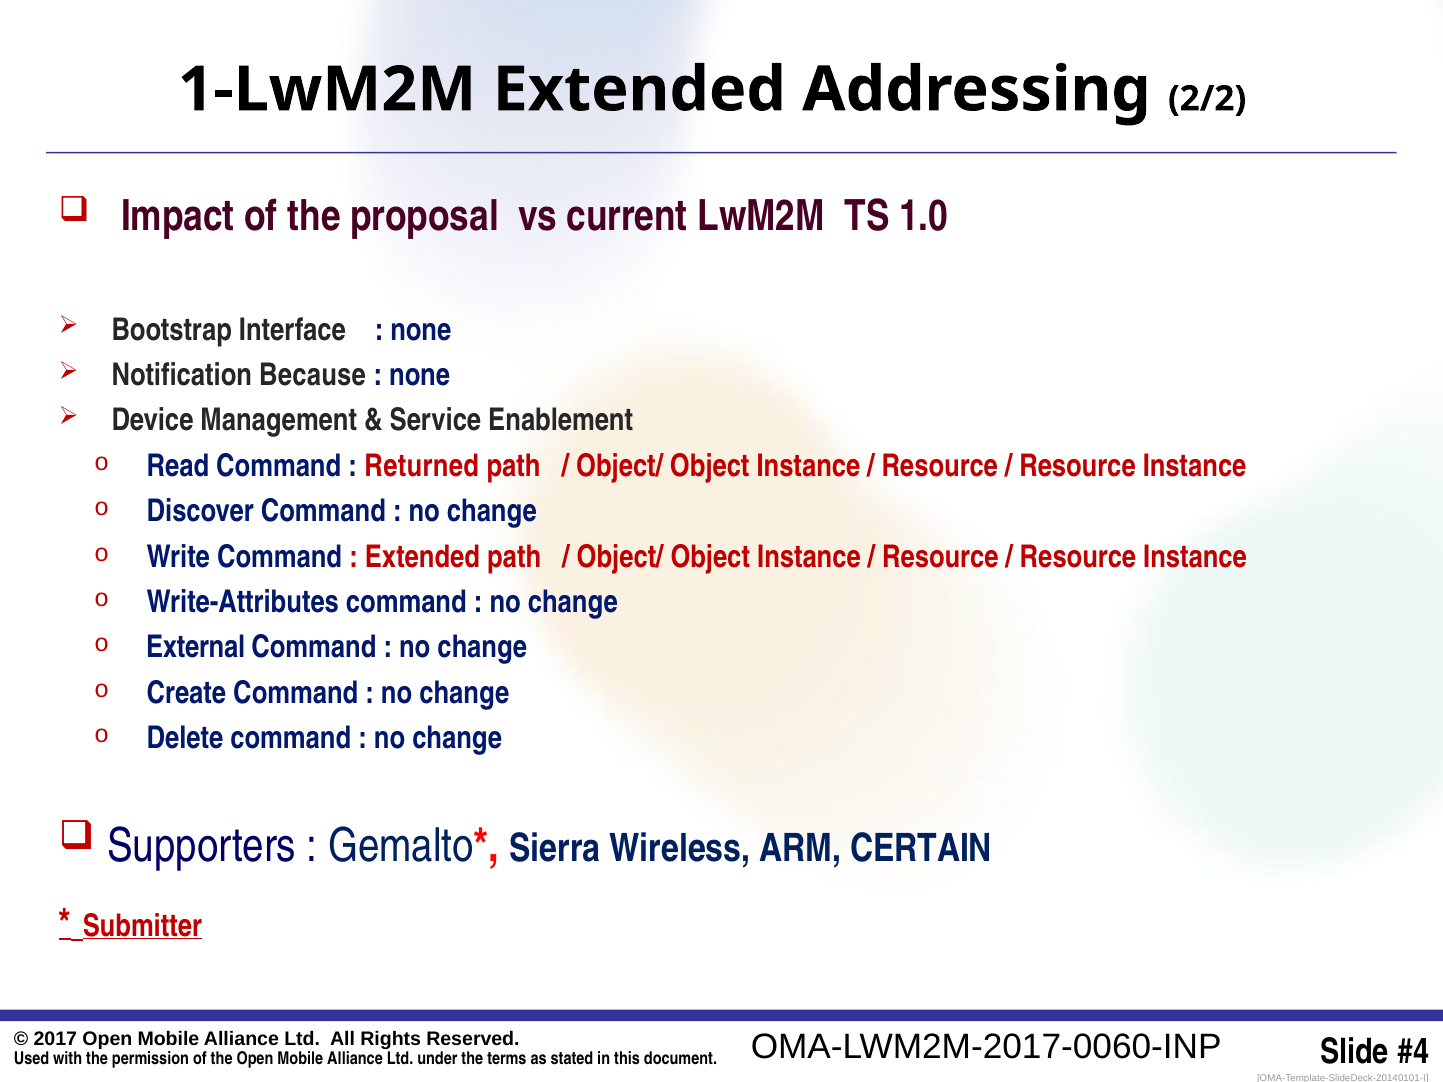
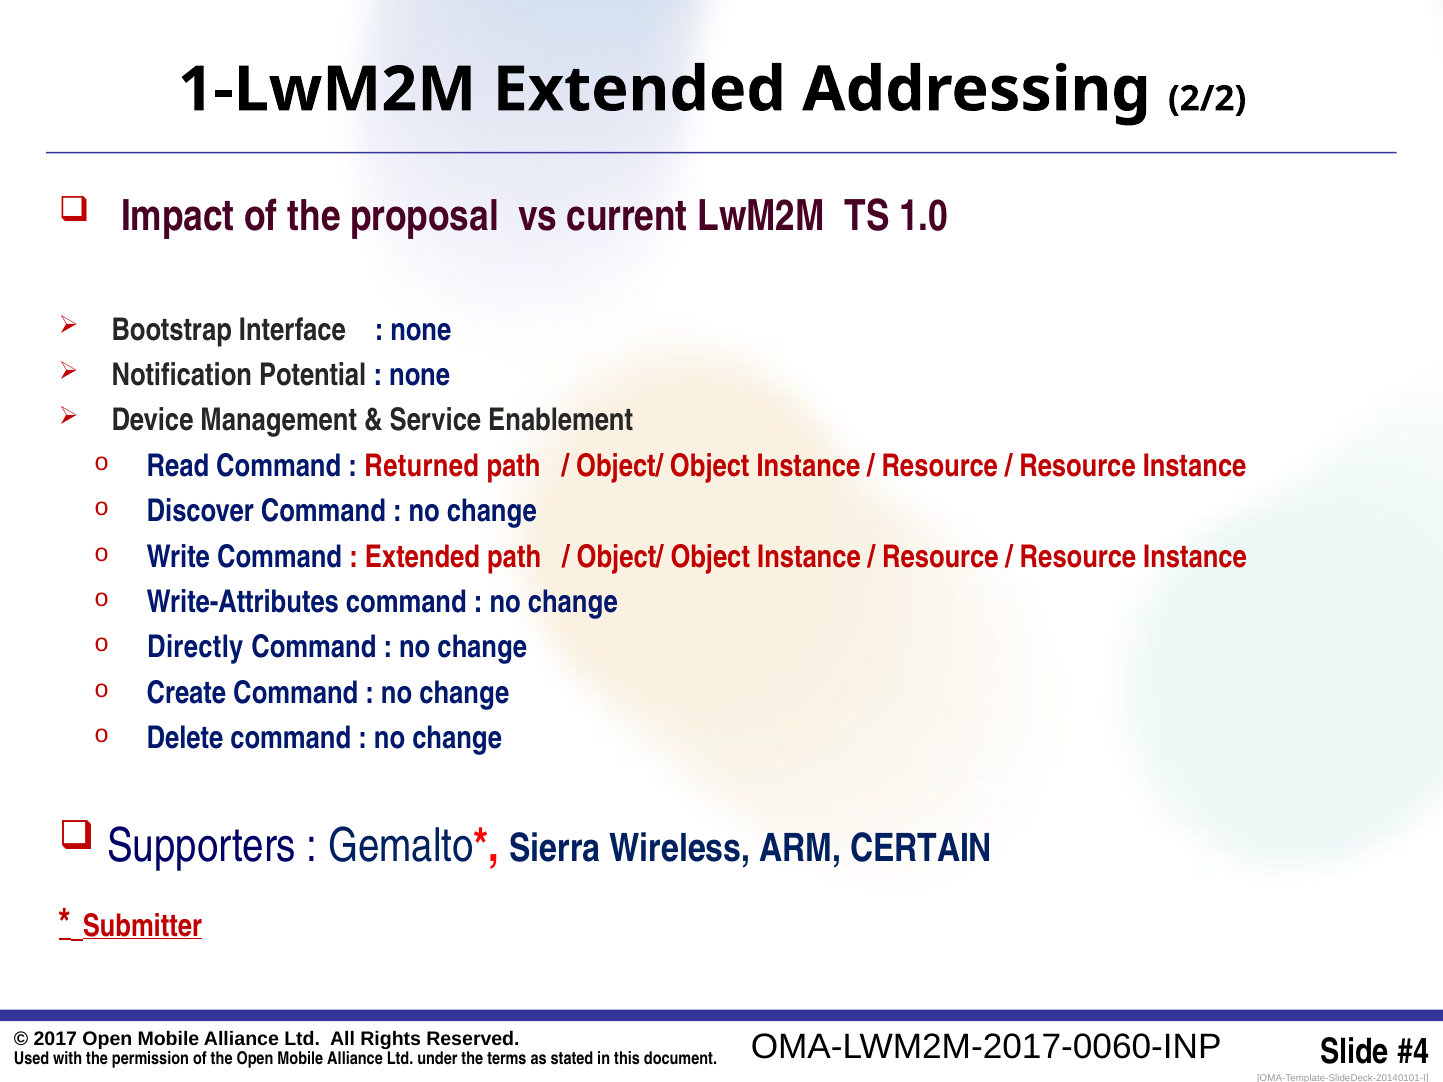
Because: Because -> Potential (313, 375)
External: External -> Directly (195, 648)
